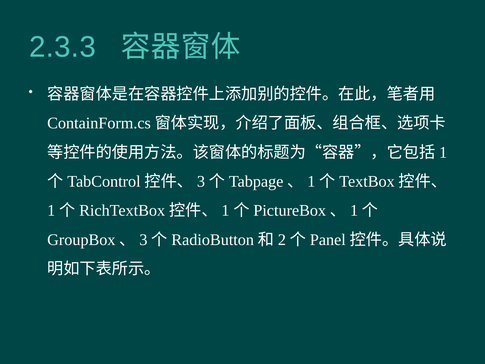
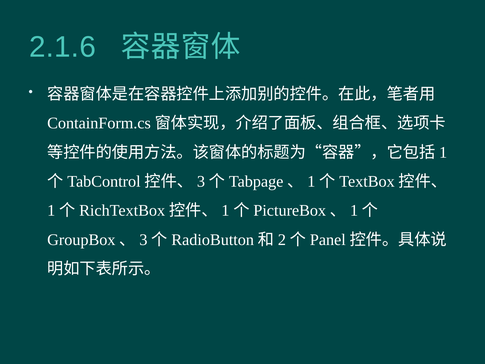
2.3.3: 2.3.3 -> 2.1.6 (62, 47)
